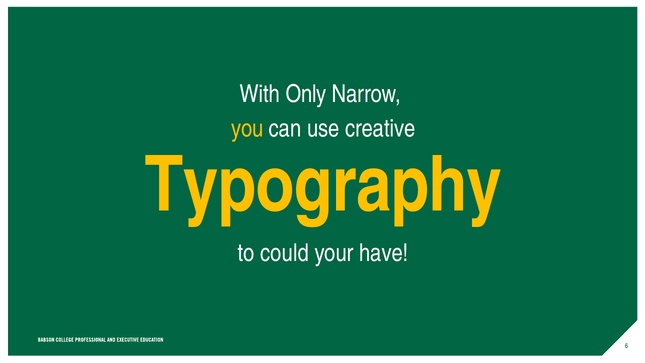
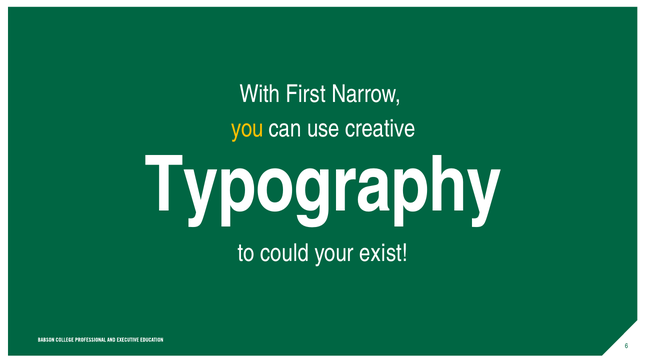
Only: Only -> First (306, 94)
Typography colour: yellow -> white (324, 185)
have: have -> exist (384, 253)
